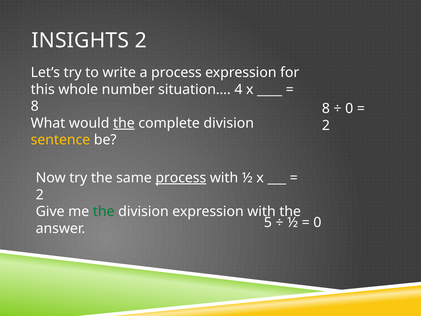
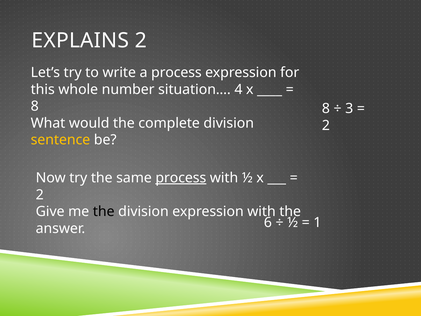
INSIGHTS: INSIGHTS -> EXPLAINS (80, 40)
0: 0 -> 3 (349, 109)
the underline: present -> none (124, 123)
the colour: green -> black (104, 211)
5: 5 -> 6 (268, 222)
0: 0 -> 1 (317, 222)
